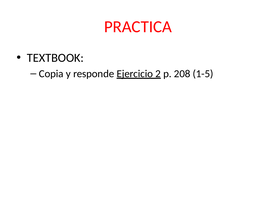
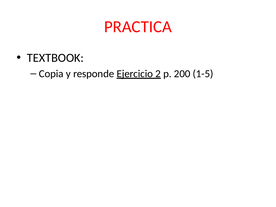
208: 208 -> 200 (182, 74)
